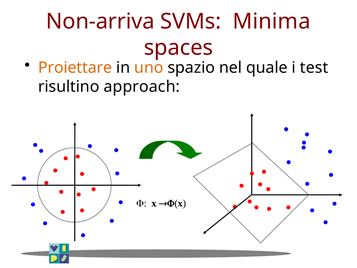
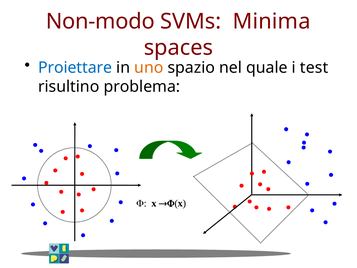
Non-arriva: Non-arriva -> Non-modo (100, 21)
Proiettare colour: orange -> blue (75, 68)
approach: approach -> problema (142, 87)
